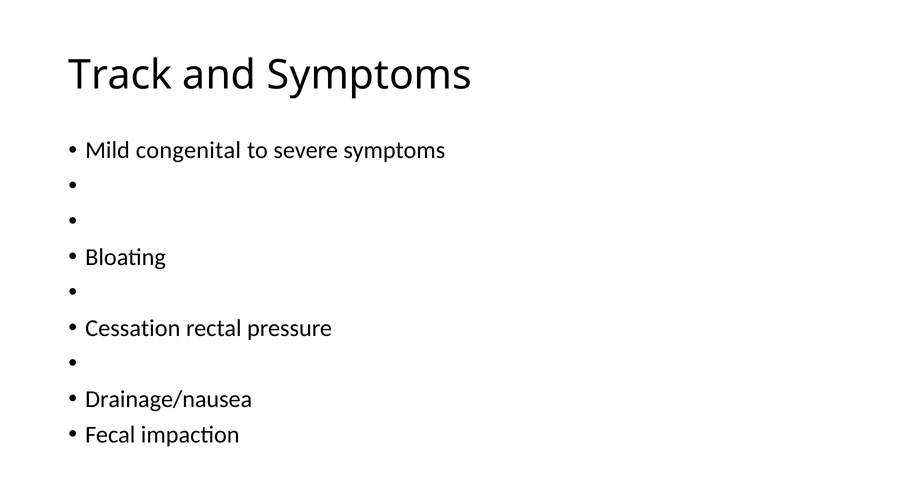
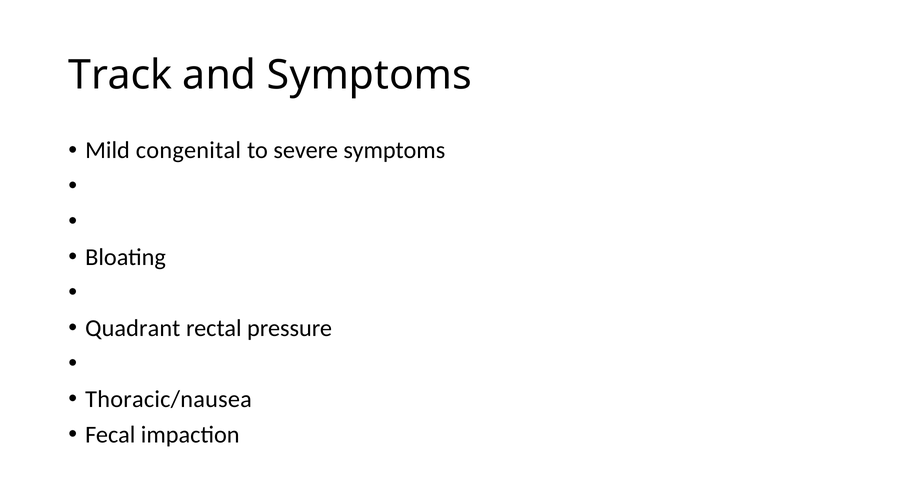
Cessation: Cessation -> Quadrant (133, 328)
Drainage/nausea: Drainage/nausea -> Thoracic/nausea (169, 400)
